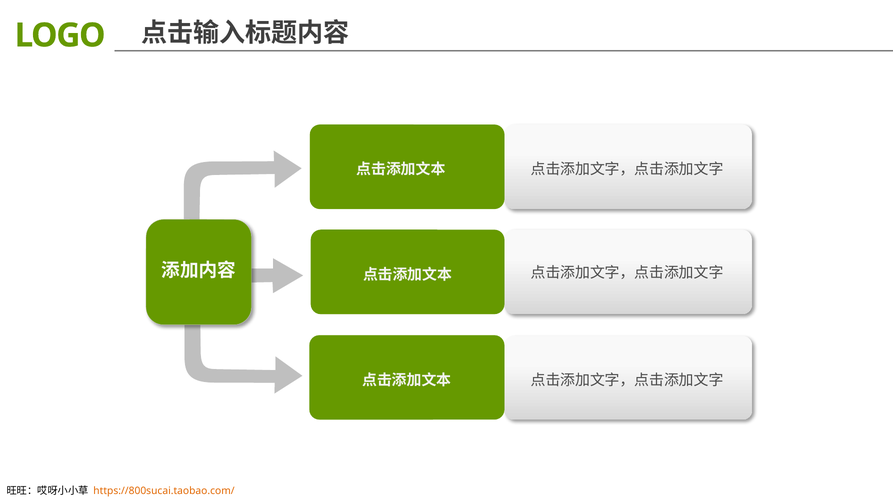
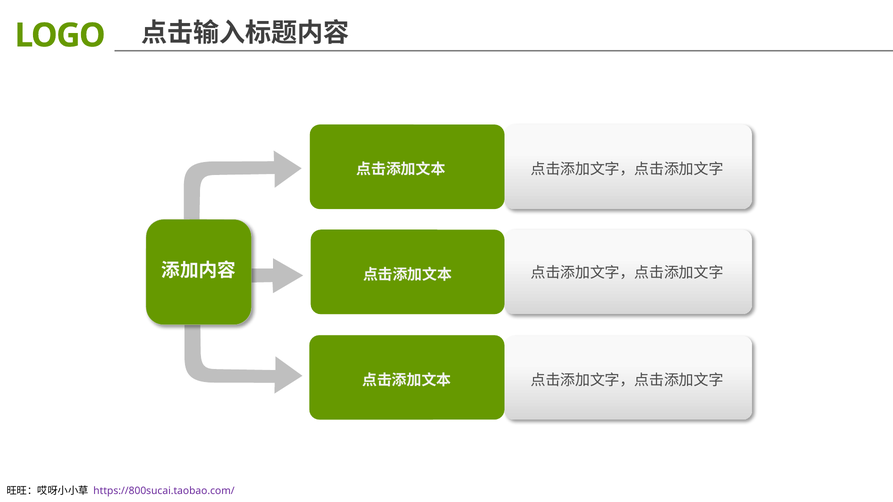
https://800sucai.taobao.com/ colour: orange -> purple (164, 491)
